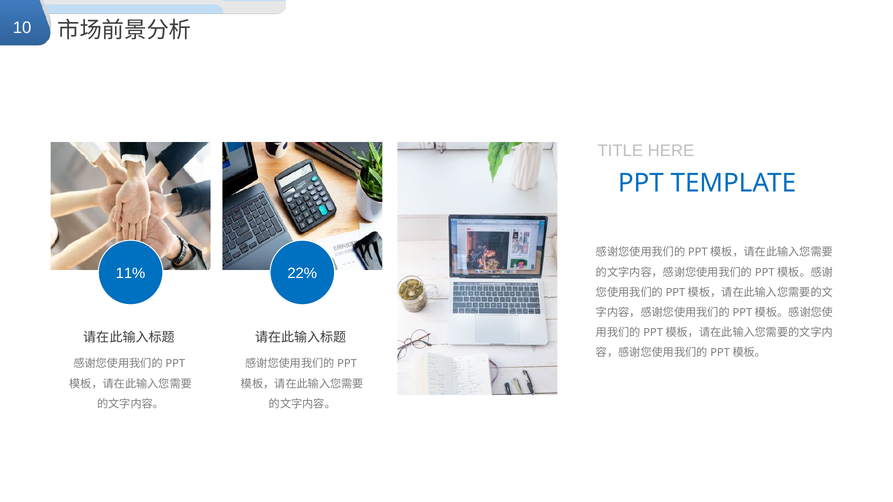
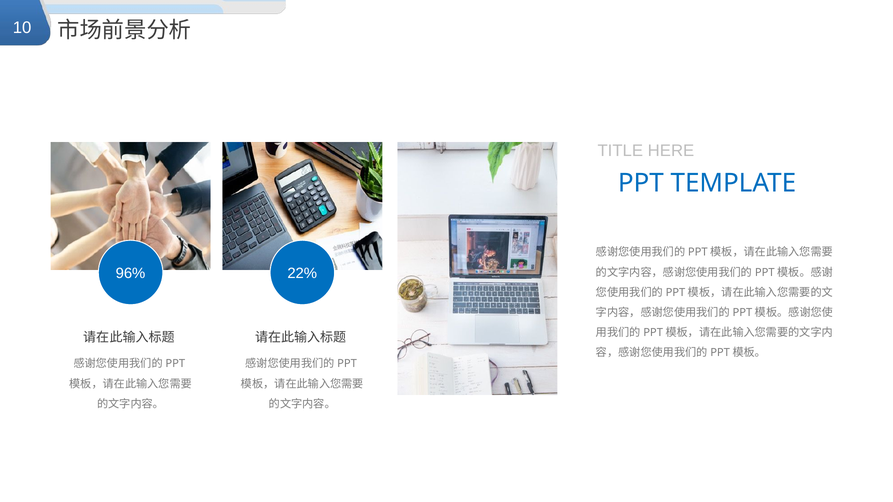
11%: 11% -> 96% (131, 274)
